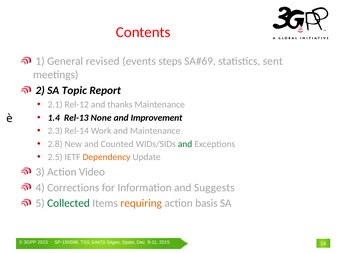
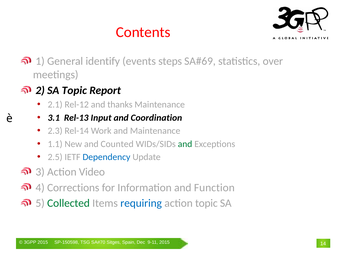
revised: revised -> identify (103, 61)
sent: sent -> over (273, 61)
1.4: 1.4 -> 3.1 (54, 118)
None: None -> Input (101, 118)
Improvement: Improvement -> Coordination (156, 118)
2.8: 2.8 -> 1.1 (55, 144)
Dependency colour: orange -> blue (106, 157)
Suggests: Suggests -> Function (214, 188)
requiring colour: orange -> blue (141, 204)
action basis: basis -> topic (206, 204)
